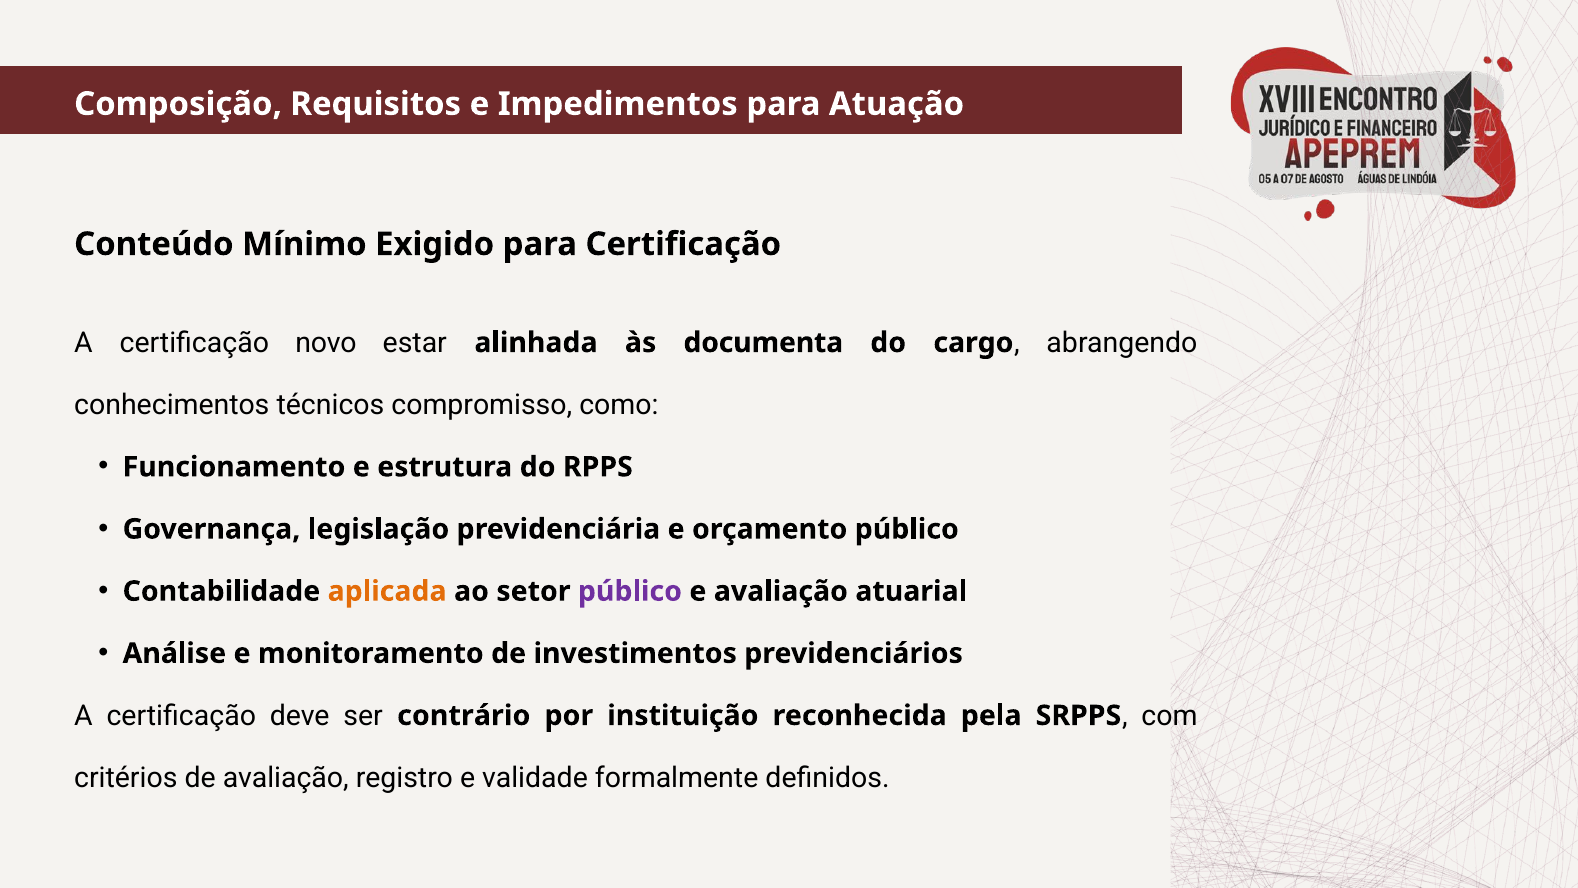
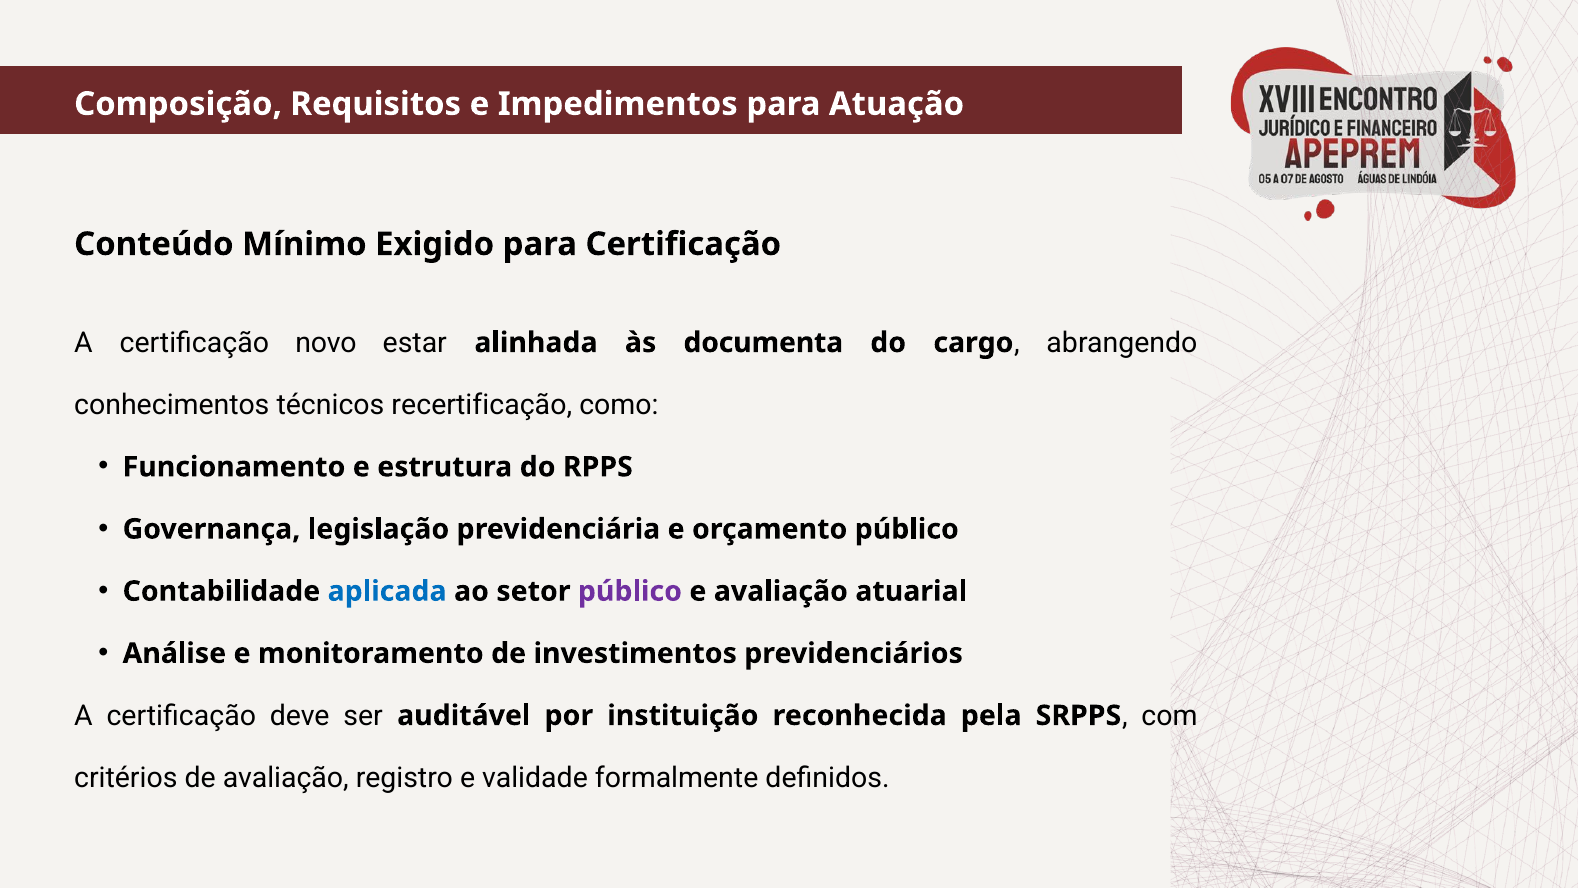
compromisso: compromisso -> recertificação (482, 405)
aplicada colour: orange -> blue (387, 591)
contrário: contrário -> auditável (464, 715)
